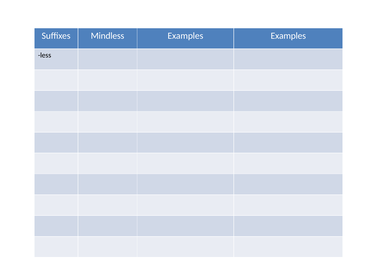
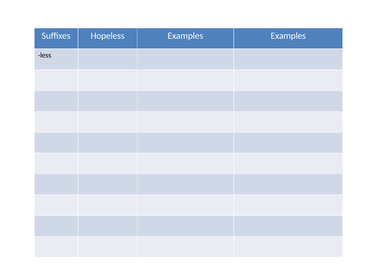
Mindless: Mindless -> Hopeless (108, 36)
